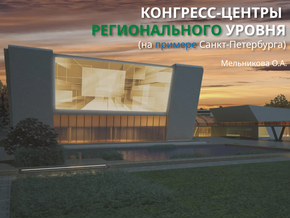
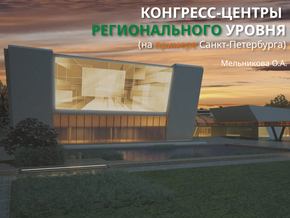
примере colour: blue -> orange (176, 45)
